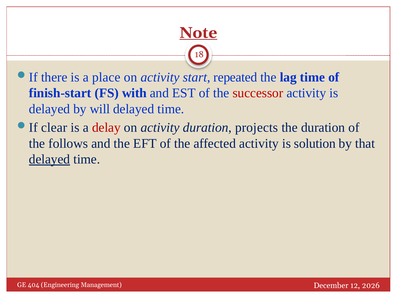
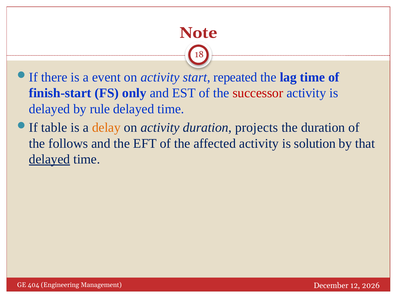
Note underline: present -> none (198, 33)
place: place -> event (106, 77)
with: with -> only (134, 93)
will: will -> rule (100, 109)
clear: clear -> table (54, 127)
delay colour: red -> orange (106, 127)
